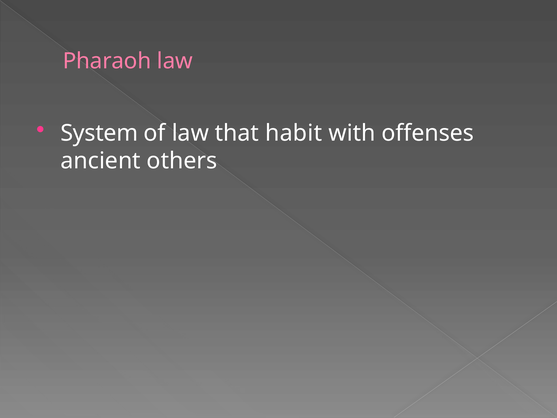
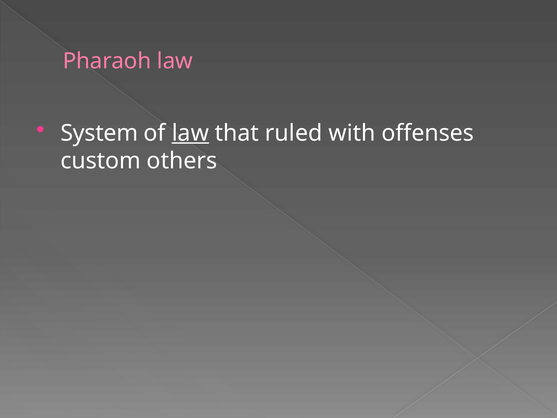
law underline: none -> present (190, 133)
habit: habit -> ruled (294, 133)
ancient: ancient -> custom (101, 161)
